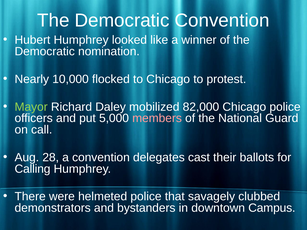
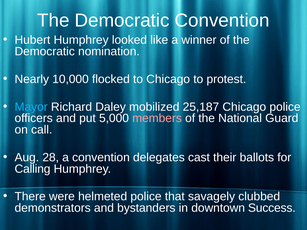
Mayor colour: light green -> light blue (31, 107)
82,000: 82,000 -> 25,187 (201, 107)
Campus: Campus -> Success (272, 208)
